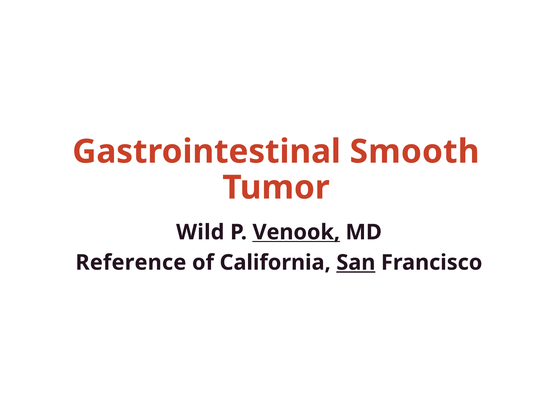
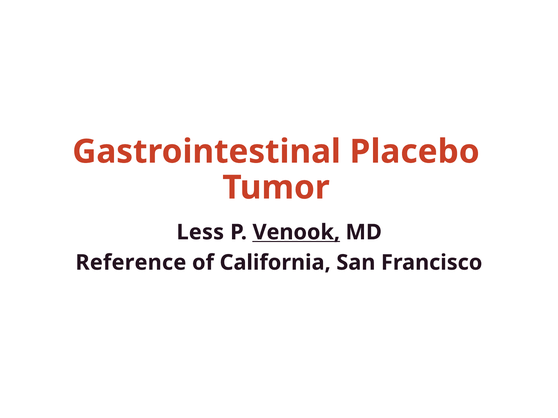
Smooth: Smooth -> Placebo (415, 152)
Wild: Wild -> Less (200, 232)
San underline: present -> none (356, 263)
